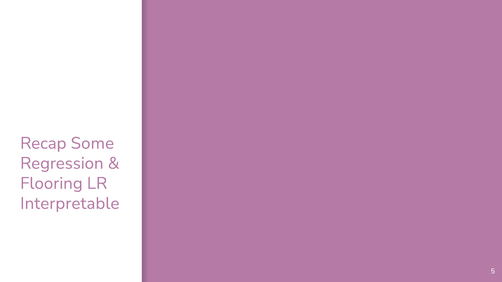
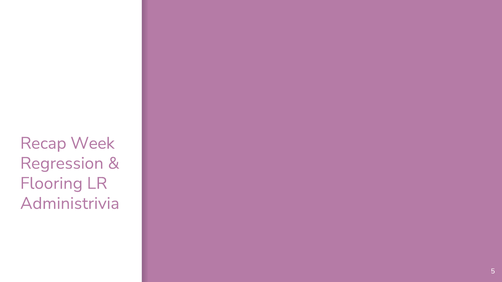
Some: Some -> Week (93, 143)
Interpretable: Interpretable -> Administrivia (70, 204)
